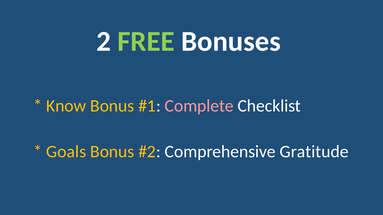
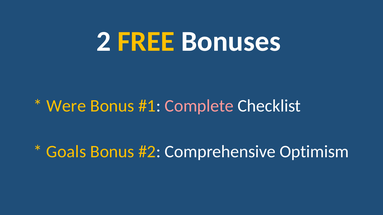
FREE colour: light green -> yellow (146, 42)
Know: Know -> Were (66, 106)
Gratitude: Gratitude -> Optimism (314, 152)
